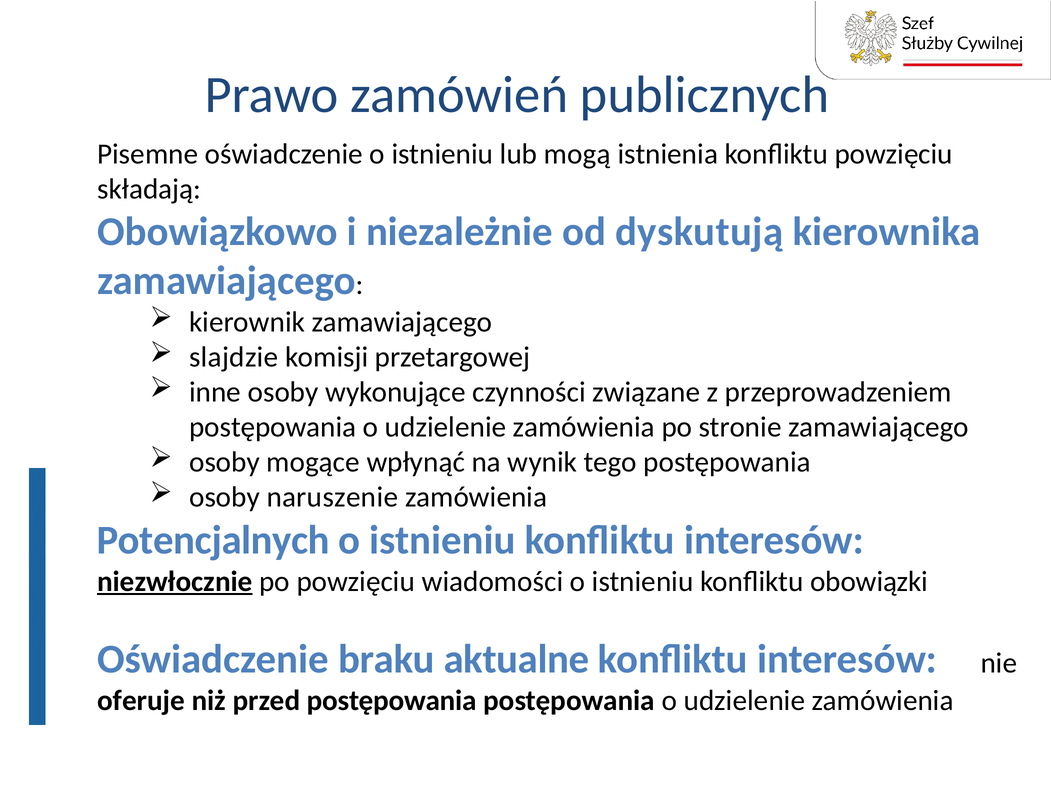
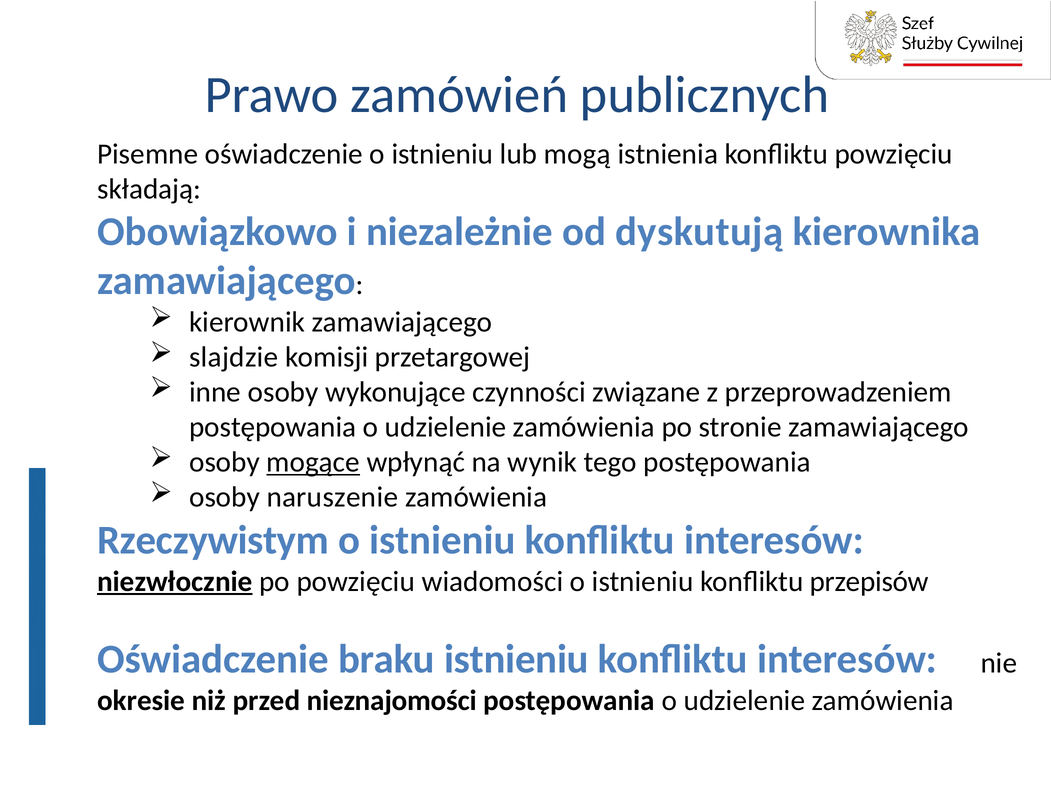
mogące underline: none -> present (313, 462)
Potencjalnych: Potencjalnych -> Rzeczywistym (213, 540)
obowiązki: obowiązki -> przepisów (869, 582)
braku aktualne: aktualne -> istnieniu (516, 660)
oferuje: oferuje -> okresie (141, 701)
przed postępowania: postępowania -> nieznajomości (392, 701)
